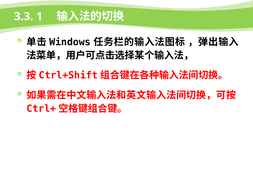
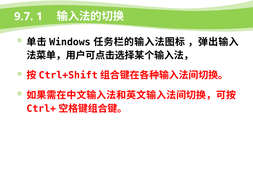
3.3: 3.3 -> 9.7 (24, 16)
